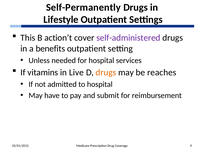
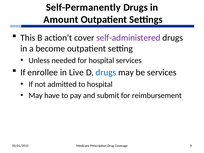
Lifestyle: Lifestyle -> Amount (61, 20)
benefits: benefits -> become (50, 49)
vitamins: vitamins -> enrollee (43, 72)
drugs colour: orange -> blue (106, 72)
be reaches: reaches -> services (162, 72)
